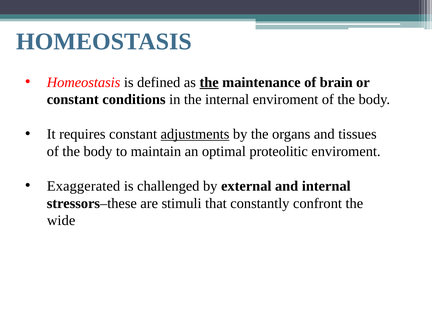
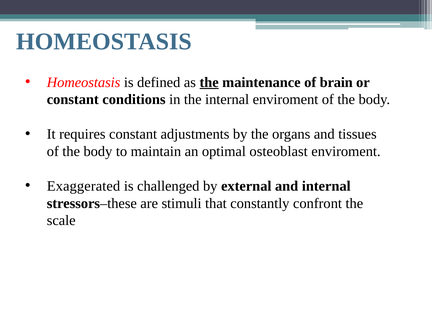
adjustments underline: present -> none (195, 134)
proteolitic: proteolitic -> osteoblast (279, 151)
wide: wide -> scale (61, 221)
